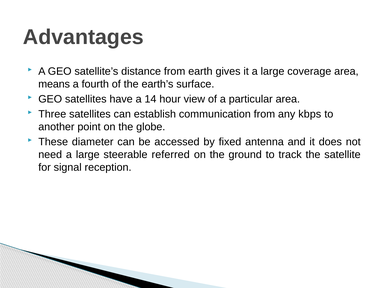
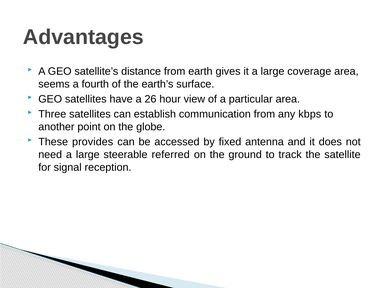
means: means -> seems (54, 84)
14: 14 -> 26 (150, 99)
diameter: diameter -> provides (93, 142)
